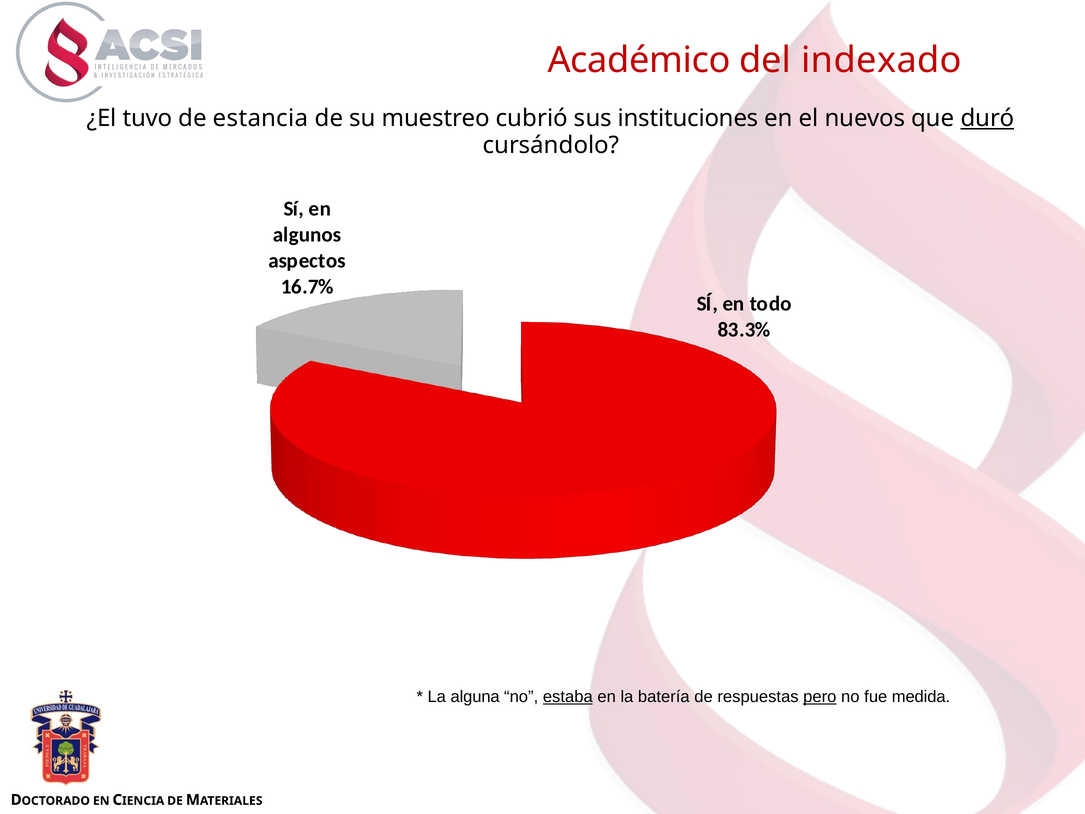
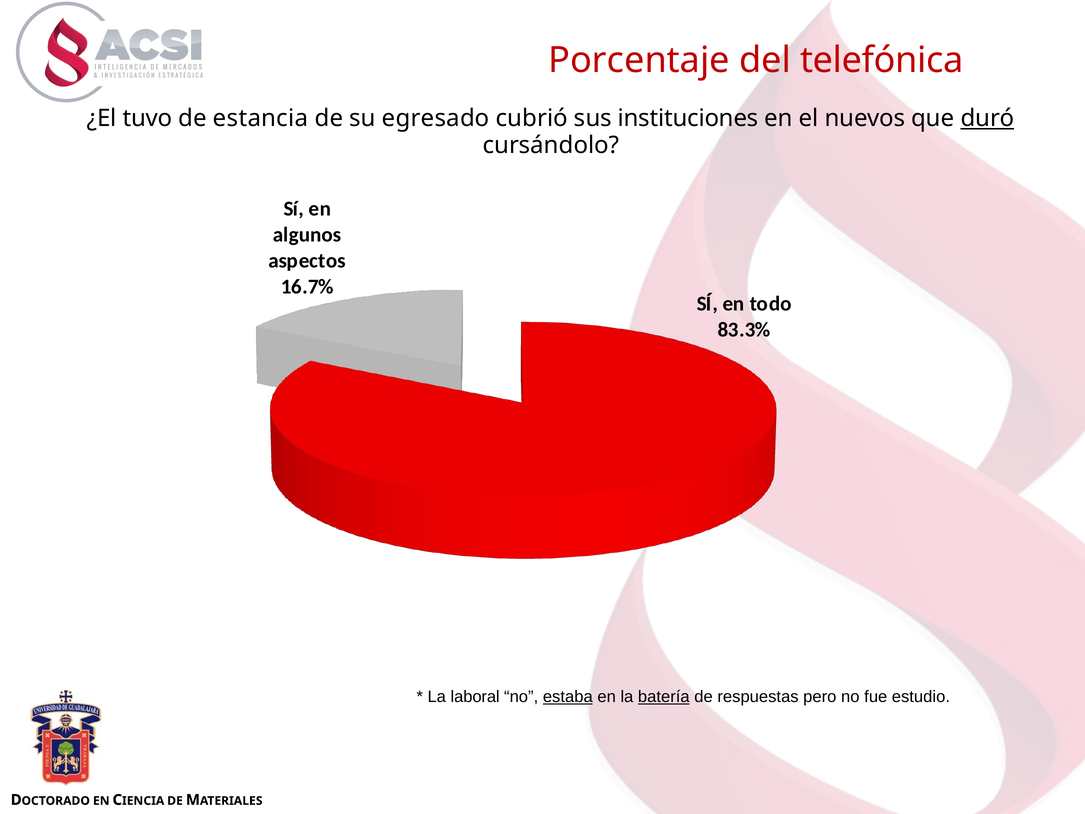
Académico: Académico -> Porcentaje (639, 60)
indexado: indexado -> telefónica (882, 60)
muestreo: muestreo -> egresado (436, 118)
alguna: alguna -> laboral (475, 697)
batería underline: none -> present (664, 697)
pero underline: present -> none (820, 697)
medida: medida -> estudio (921, 697)
